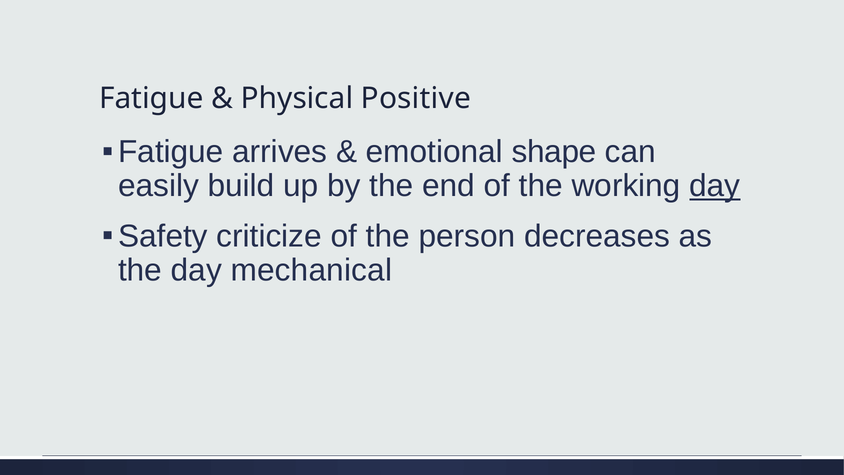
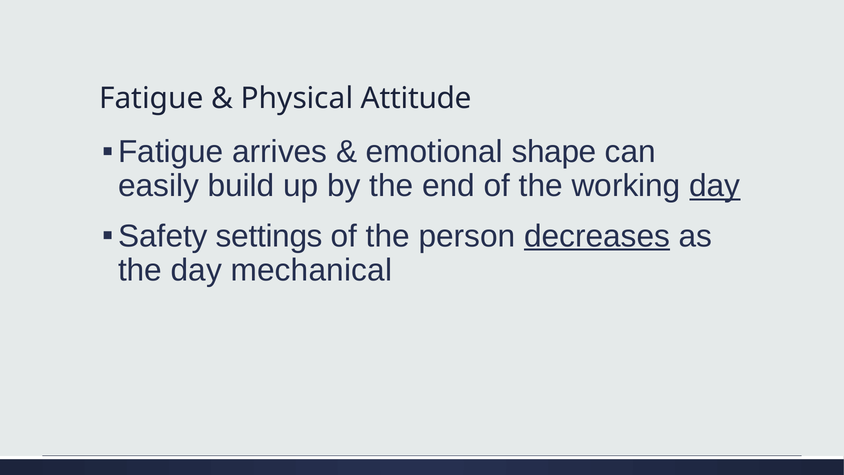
Positive: Positive -> Attitude (416, 98)
criticize: criticize -> settings (269, 236)
decreases underline: none -> present (597, 236)
